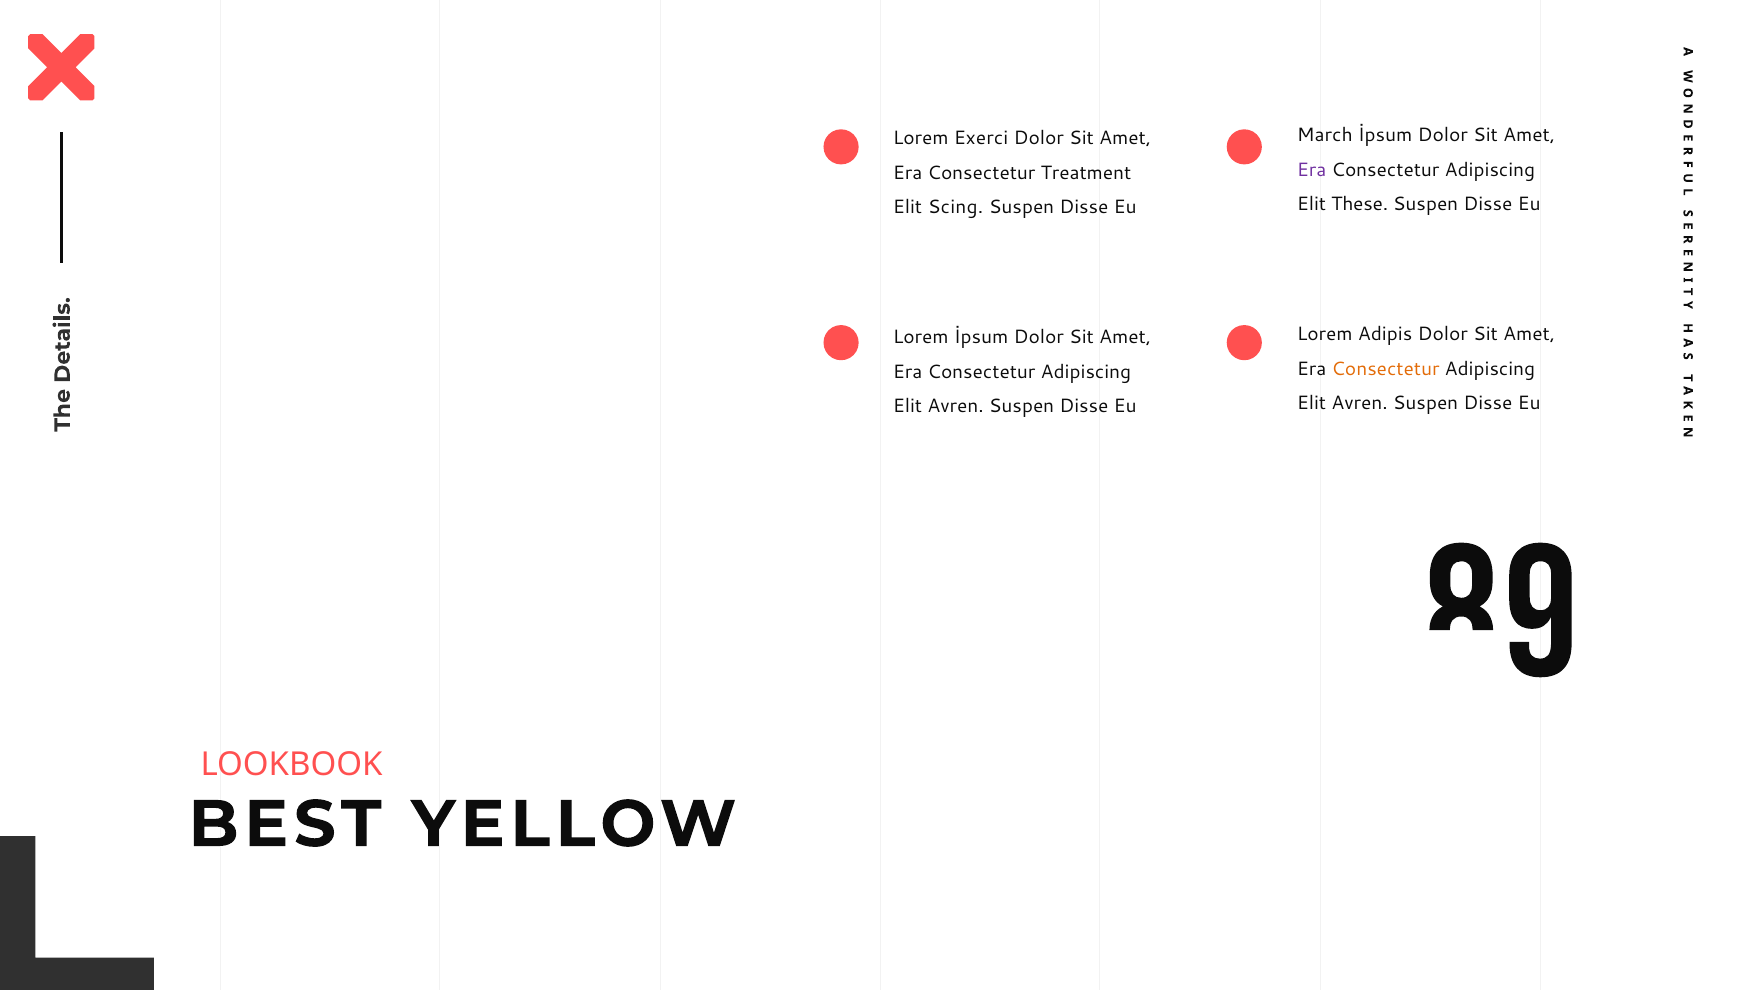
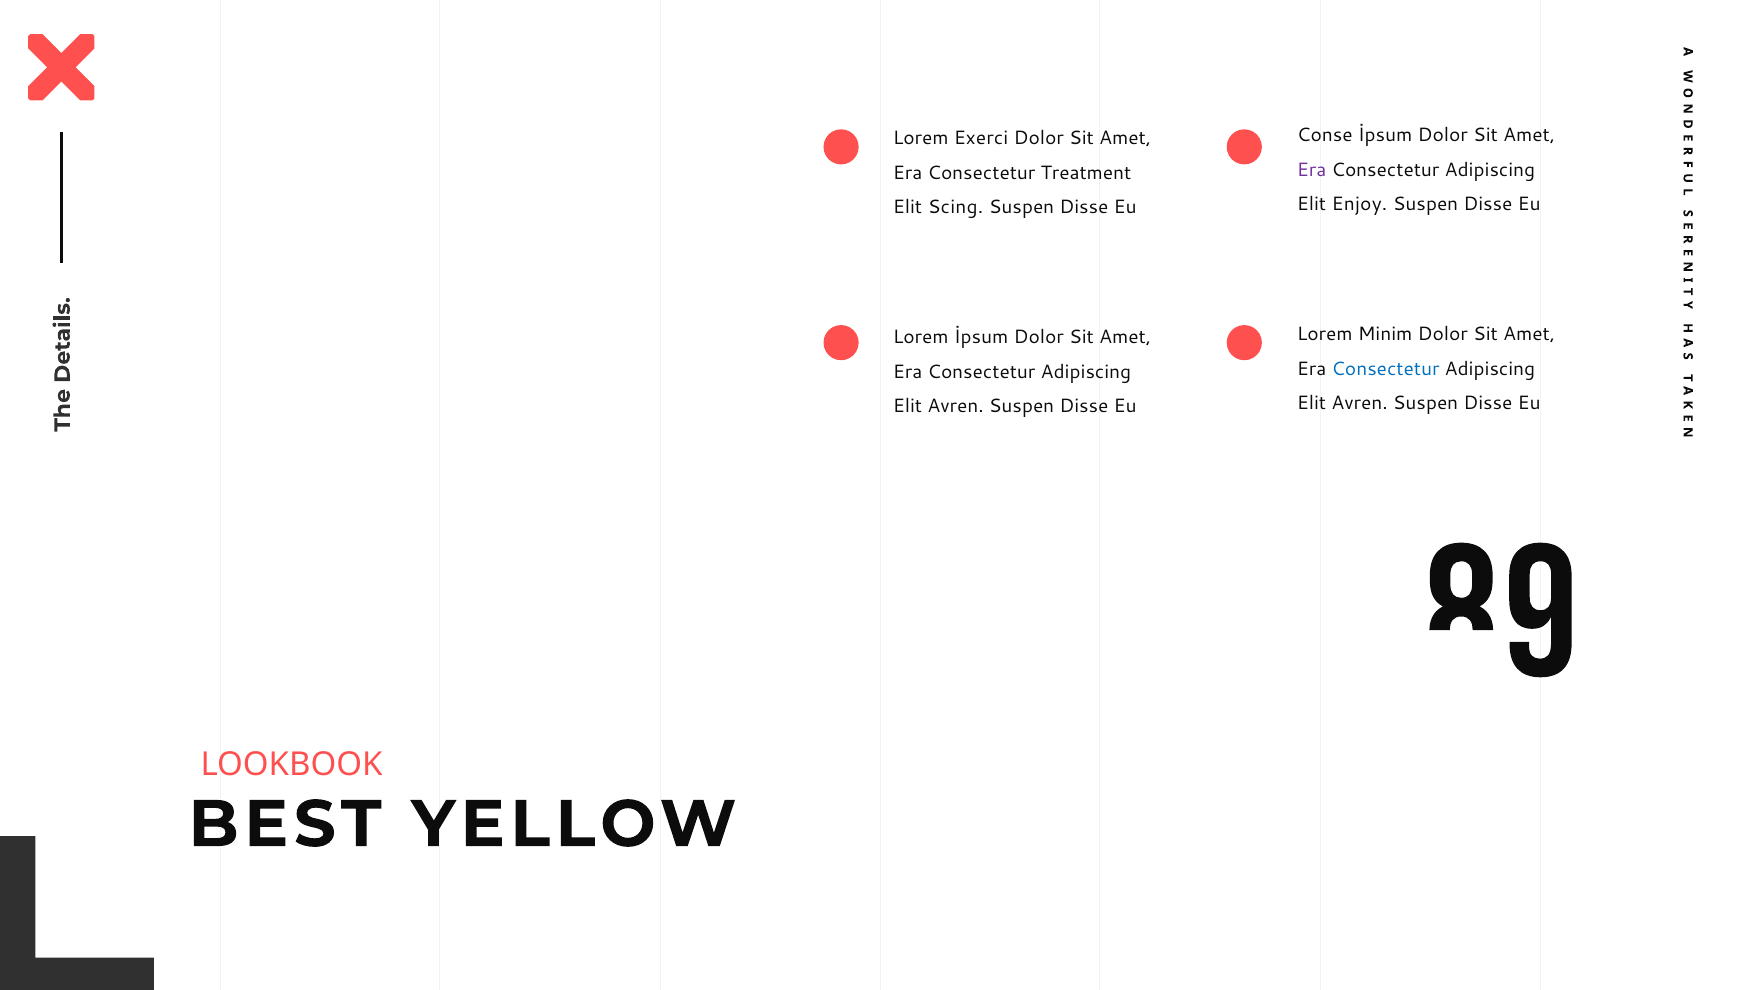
March: March -> Conse (1325, 135)
These: These -> Enjoy (1359, 205)
Adipis: Adipis -> Minim (1385, 334)
Consectetur colour: orange -> blue (1385, 369)
